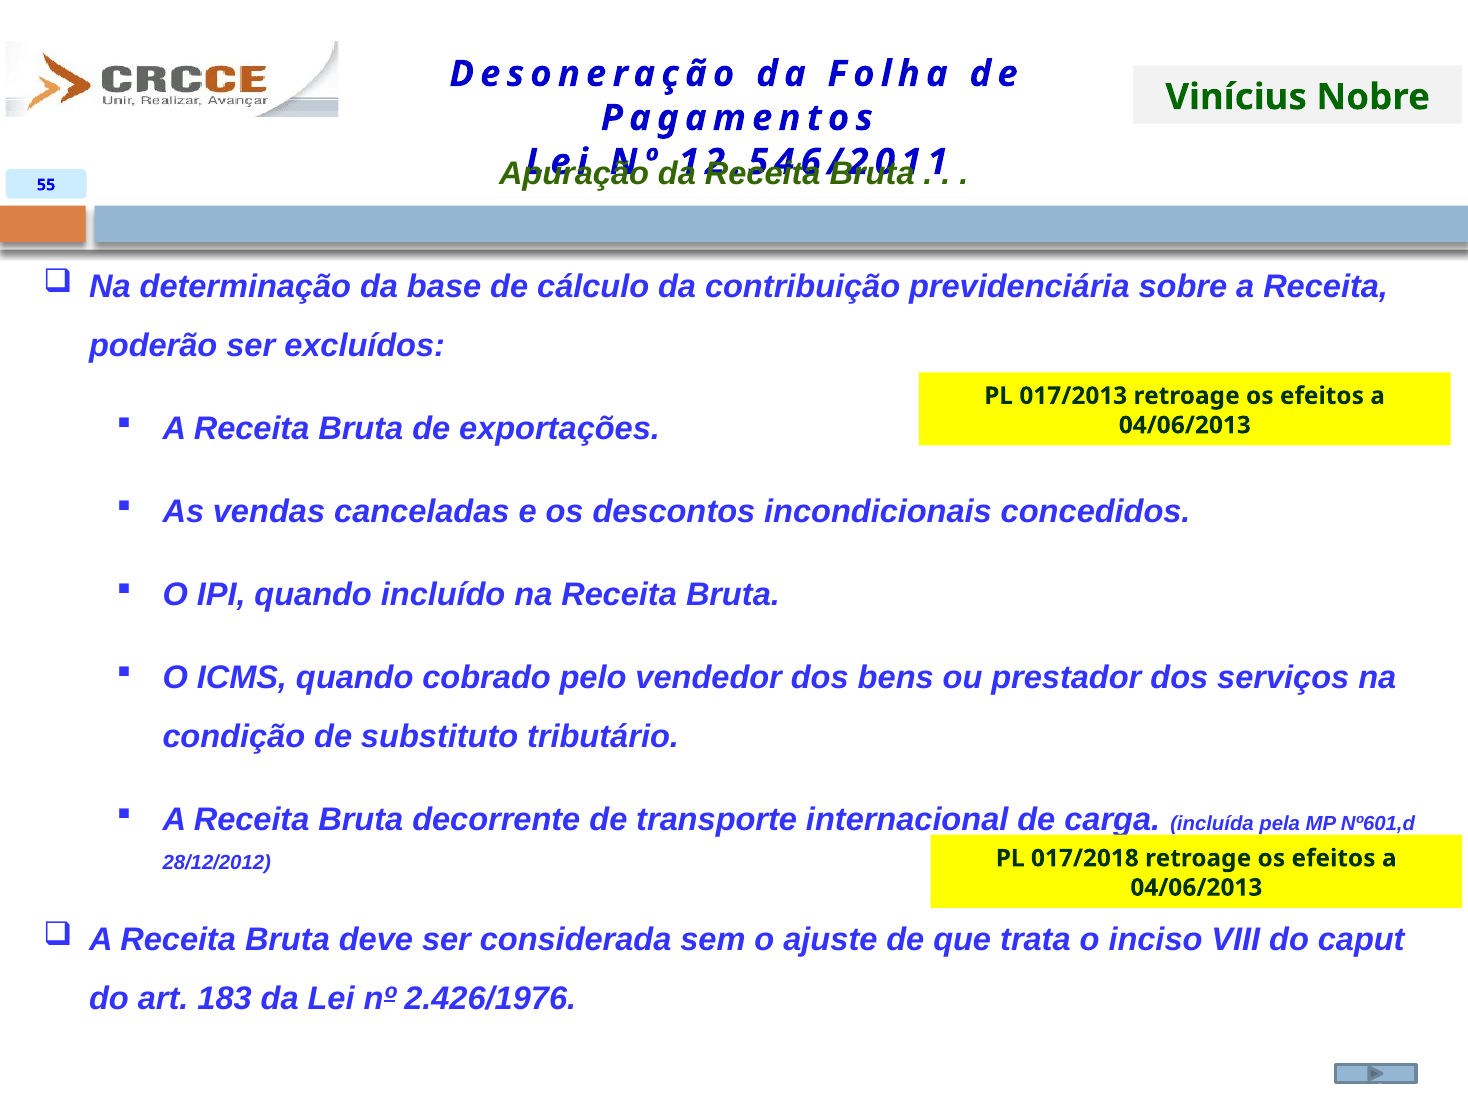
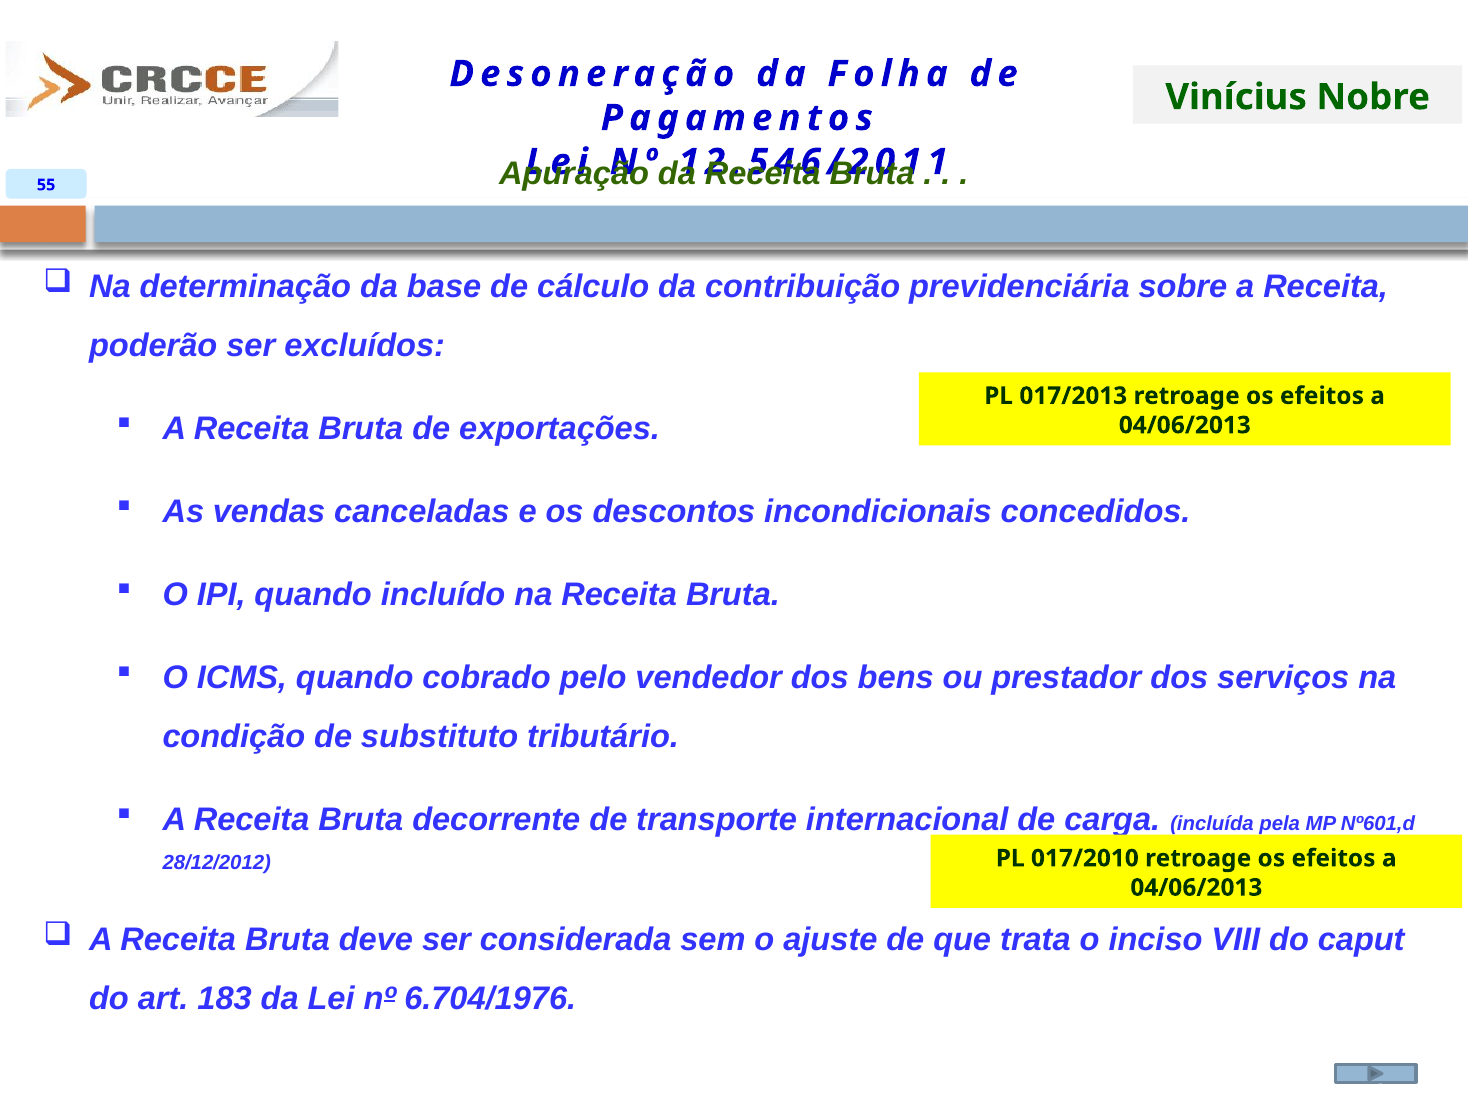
017/2018: 017/2018 -> 017/2010 (1085, 858)
2.426/1976: 2.426/1976 -> 6.704/1976 (490, 999)
